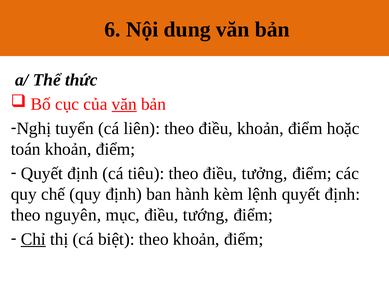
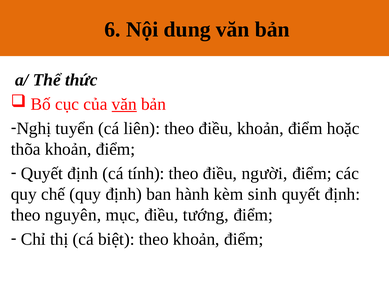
toán: toán -> thõa (26, 149)
tiêu: tiêu -> tính (146, 173)
tưởng: tưởng -> người (264, 173)
lệnh: lệnh -> sinh (262, 194)
Chỉ underline: present -> none (33, 239)
